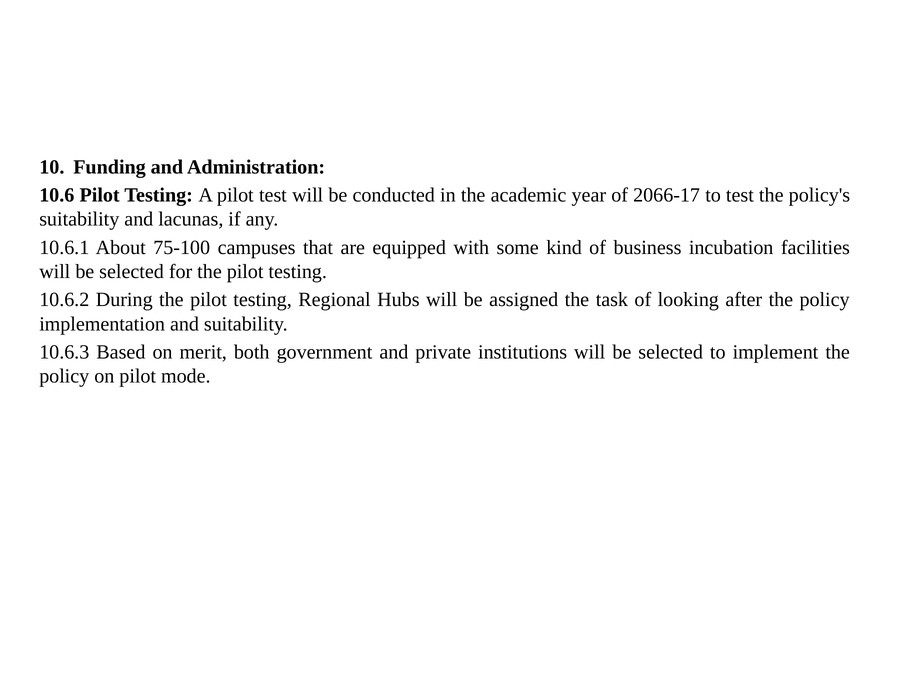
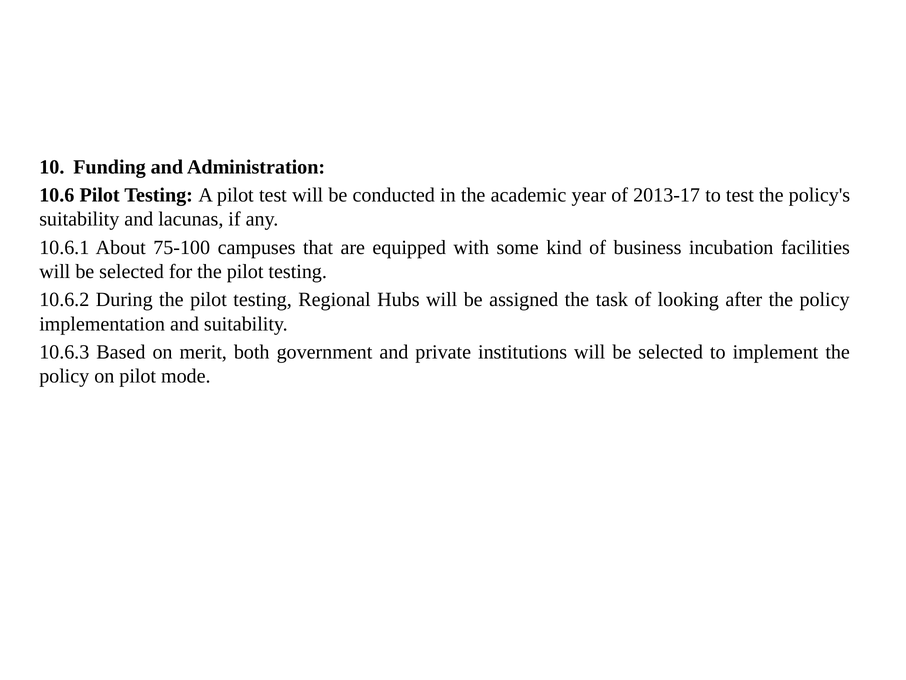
2066-17: 2066-17 -> 2013-17 (667, 195)
